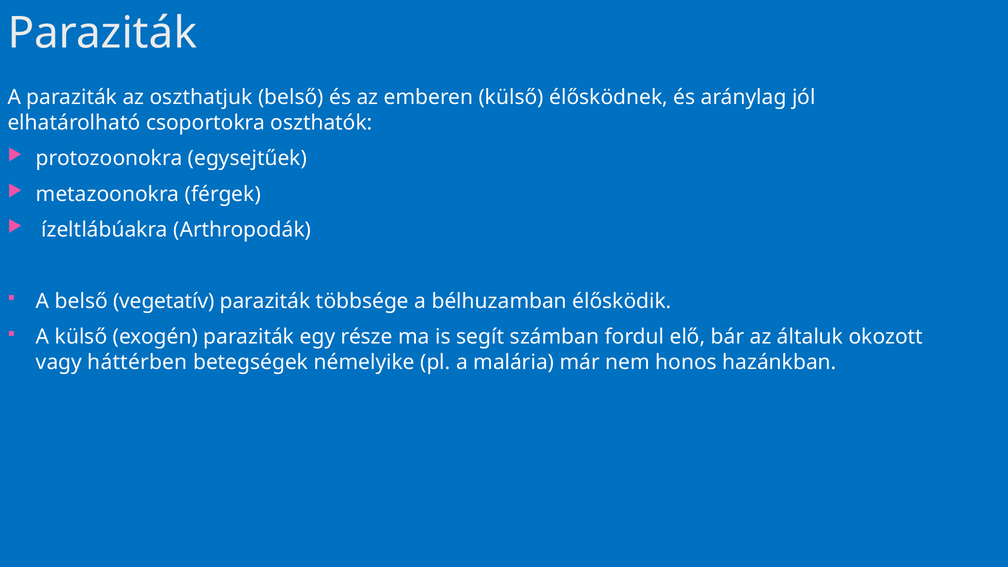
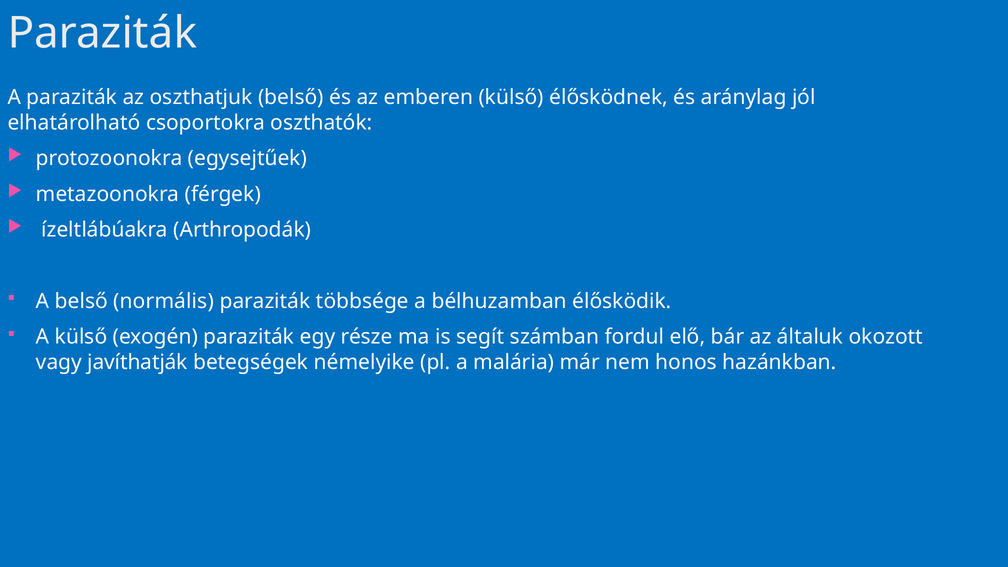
vegetatív: vegetatív -> normális (164, 301)
háttérben: háttérben -> javíthatják (138, 362)
